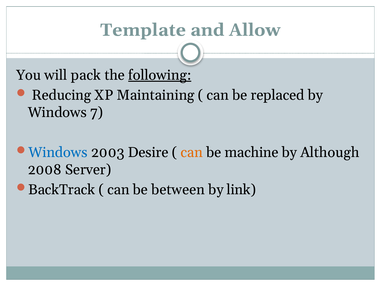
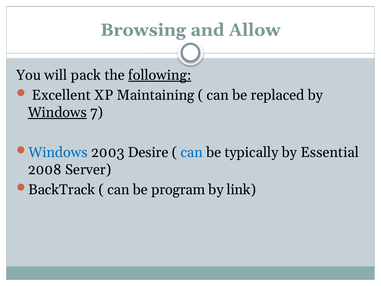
Template: Template -> Browsing (143, 30)
Reducing: Reducing -> Excellent (61, 95)
Windows underline: none -> present (57, 112)
can colour: orange -> blue (192, 152)
machine: machine -> typically (251, 152)
Although: Although -> Essential (330, 152)
between: between -> program (178, 190)
